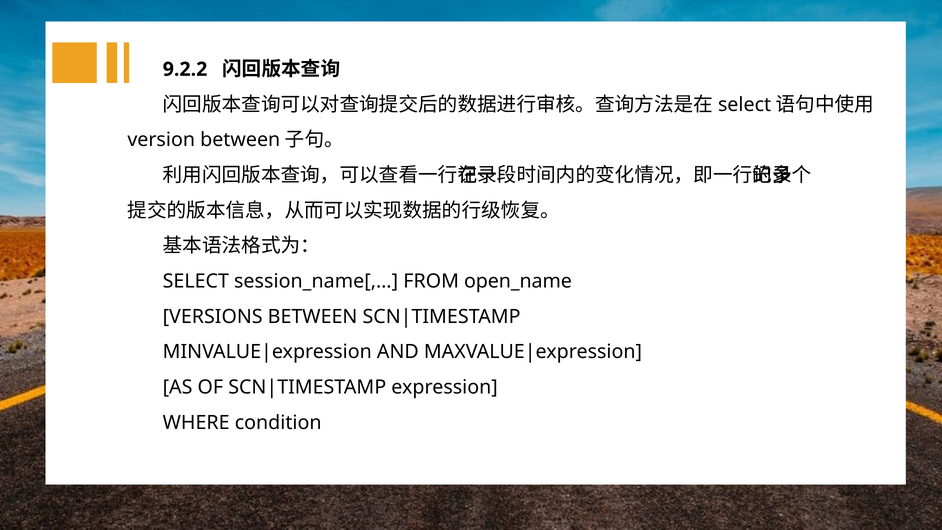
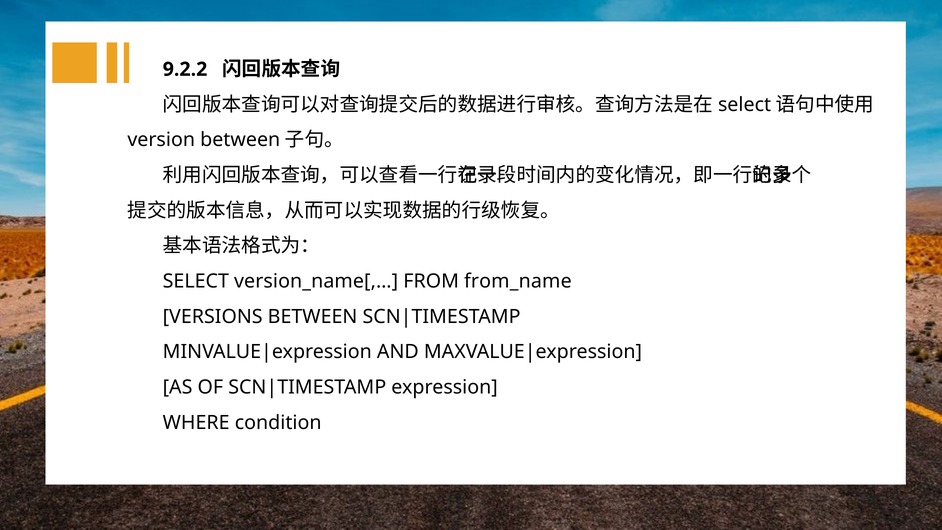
session_name[,…: session_name[,… -> version_name[,… (316, 281)
open_name: open_name -> from_name (518, 281)
